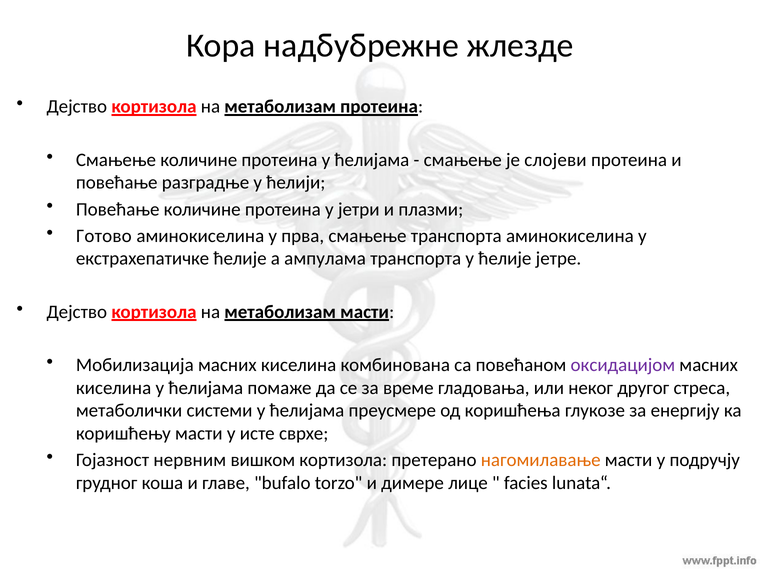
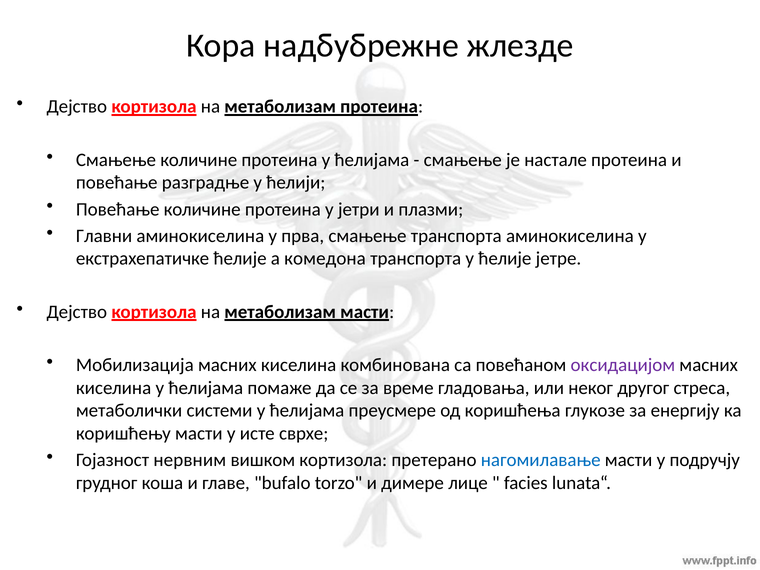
слојеви: слојеви -> настале (556, 160)
Готово: Готово -> Главни (104, 236)
ампулама: ампулама -> комедона (325, 259)
нагомилавање colour: orange -> blue (541, 460)
